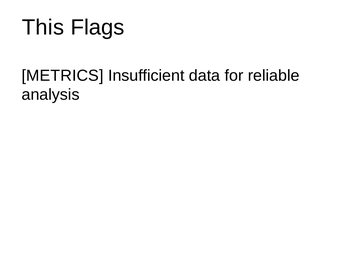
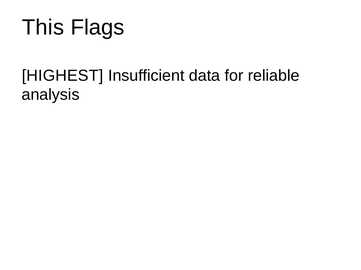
METRICS: METRICS -> HIGHEST (63, 76)
